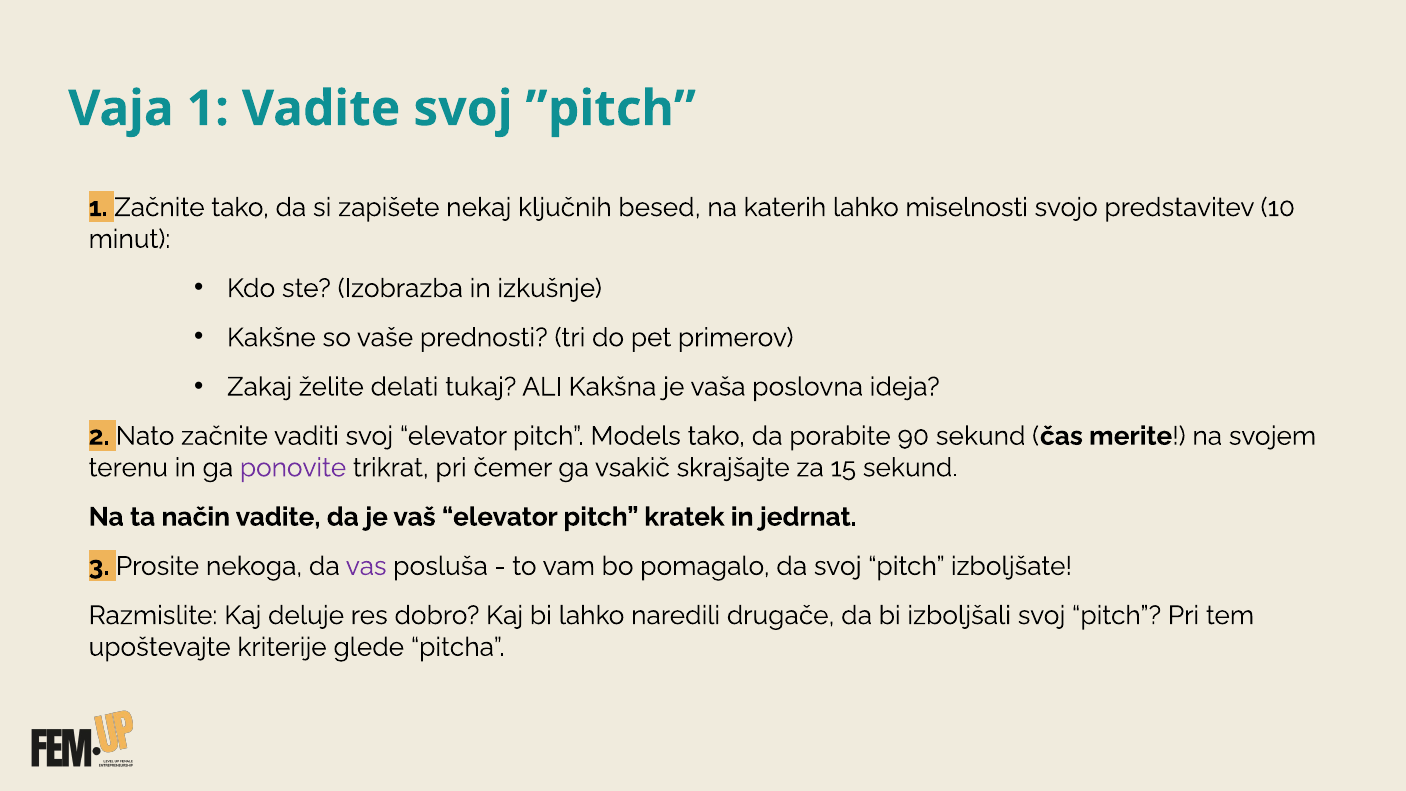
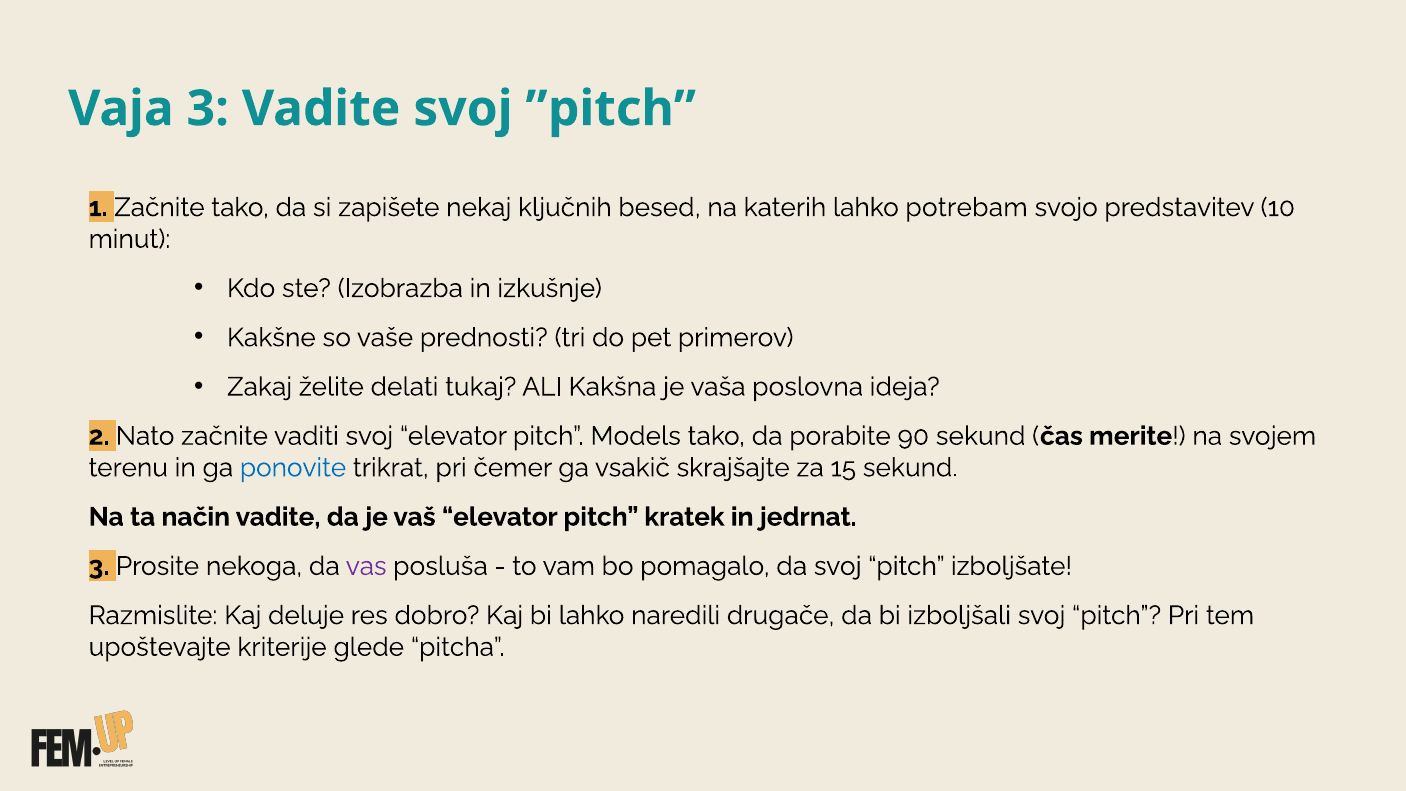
Vaja 1: 1 -> 3 (208, 109)
miselnosti: miselnosti -> potrebam (966, 207)
ponovite colour: purple -> blue (293, 468)
